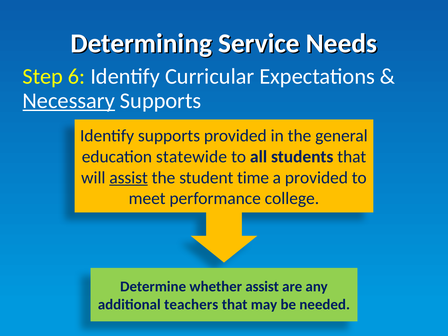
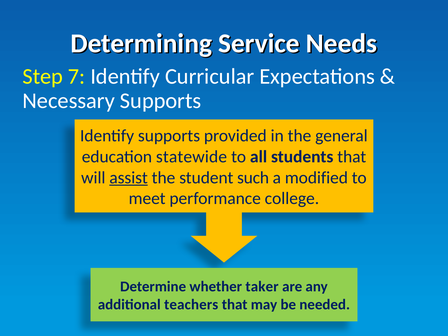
6: 6 -> 7 (77, 76)
Necessary underline: present -> none (69, 101)
time: time -> such (253, 178)
a provided: provided -> modified (316, 178)
whether assist: assist -> taker (262, 287)
